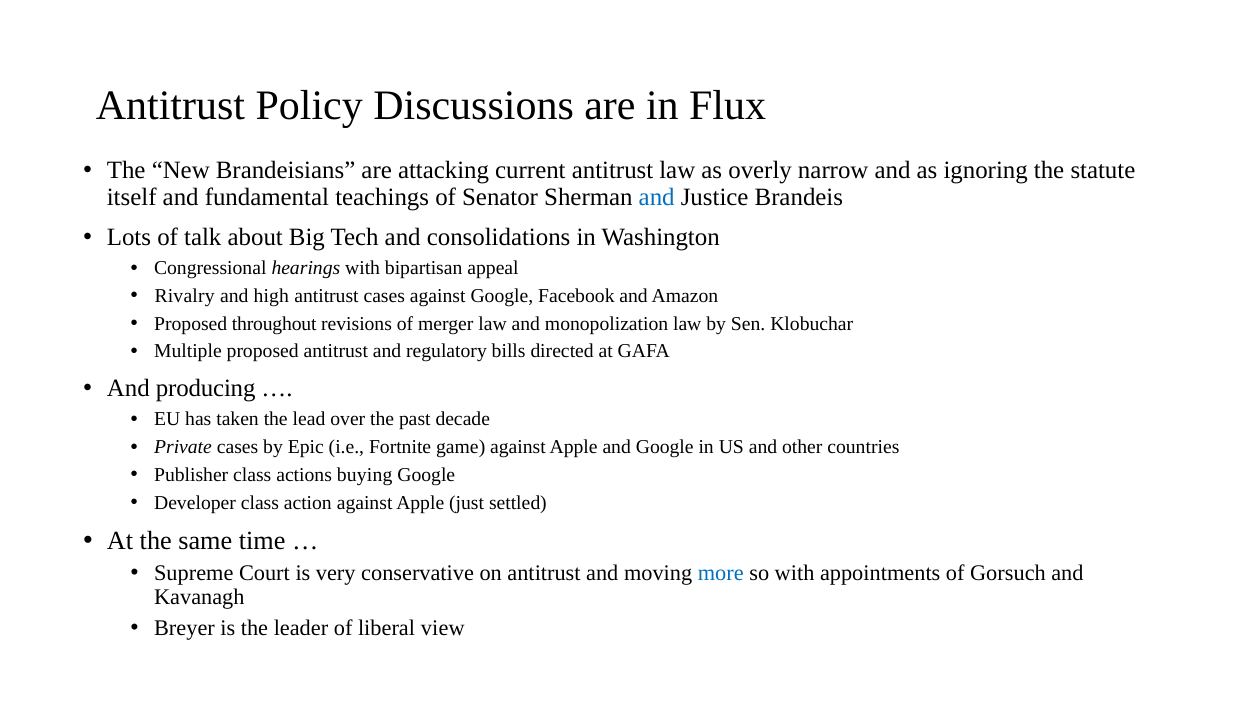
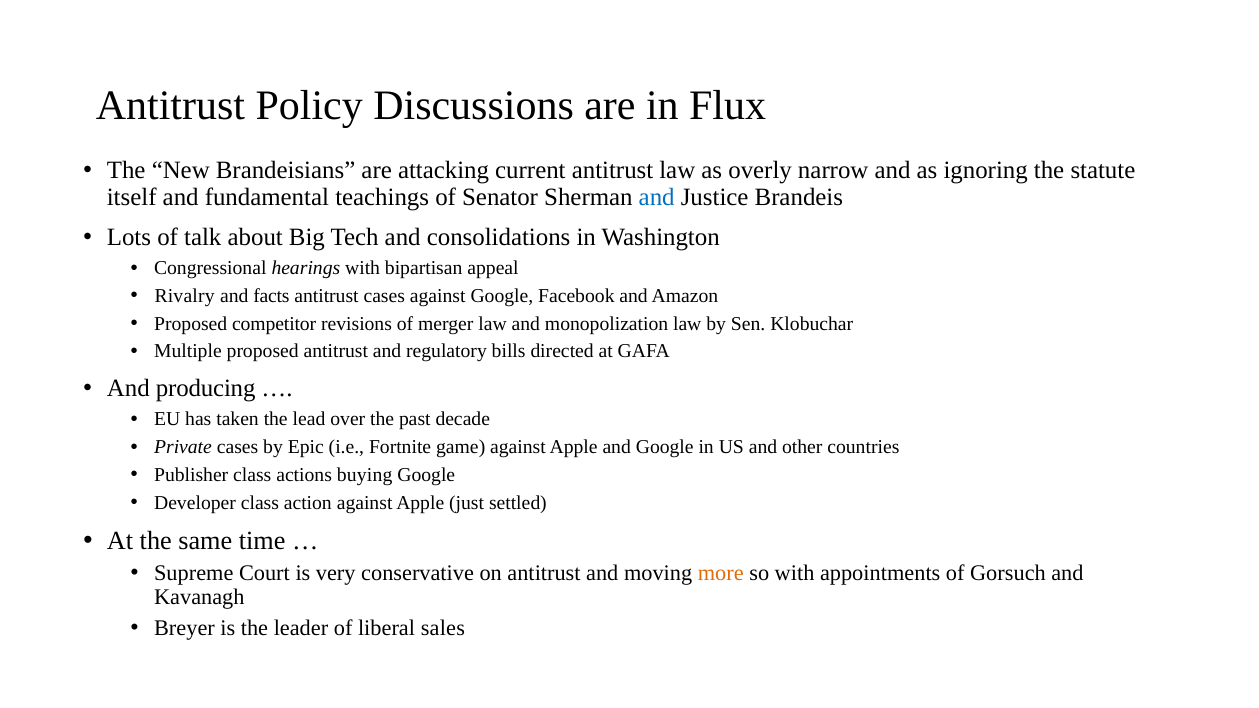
high: high -> facts (271, 296)
throughout: throughout -> competitor (274, 324)
more colour: blue -> orange (721, 573)
view: view -> sales (443, 628)
